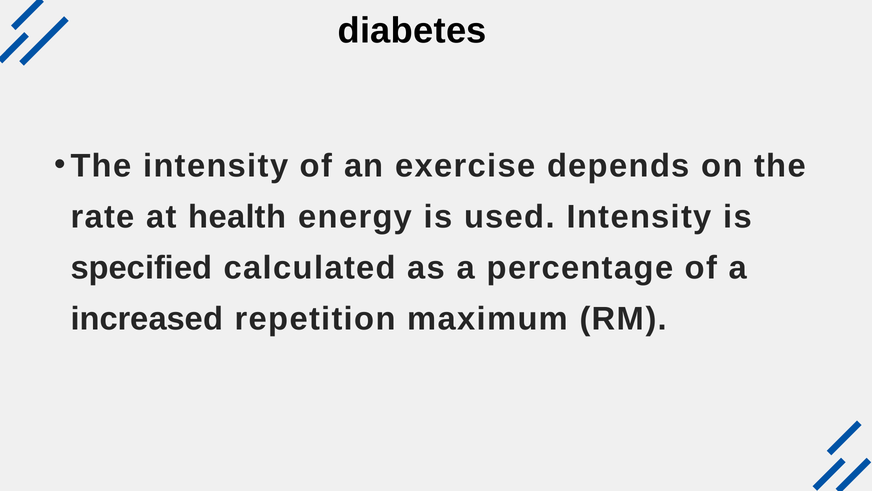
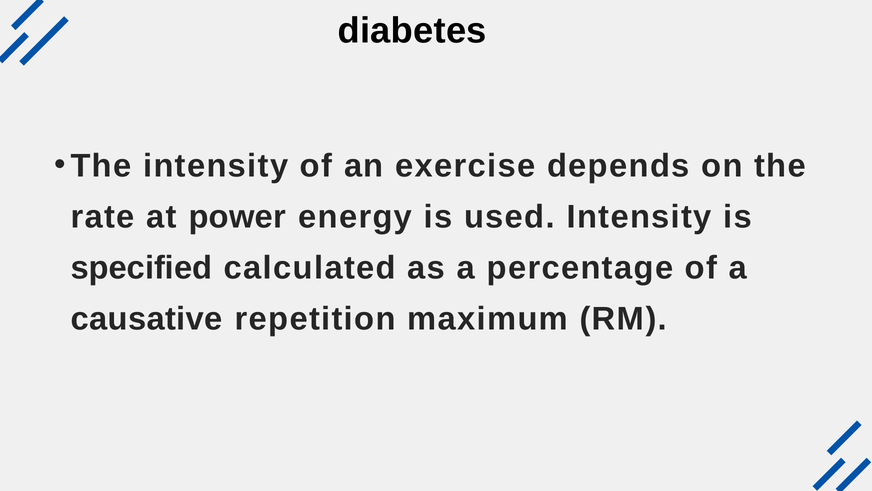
health: health -> power (237, 217)
increased: increased -> causative (147, 319)
